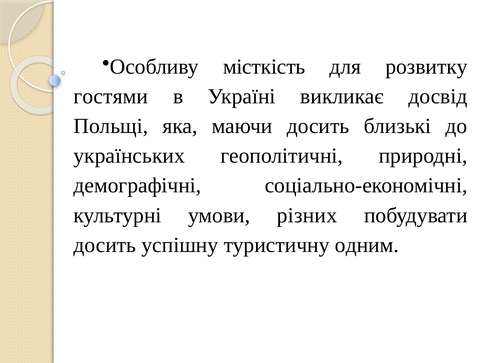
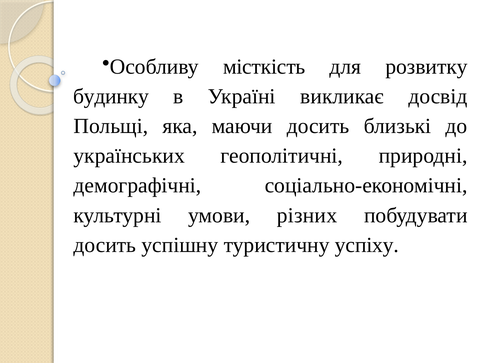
гостями: гостями -> будинку (111, 97)
одним: одним -> успіху (367, 245)
